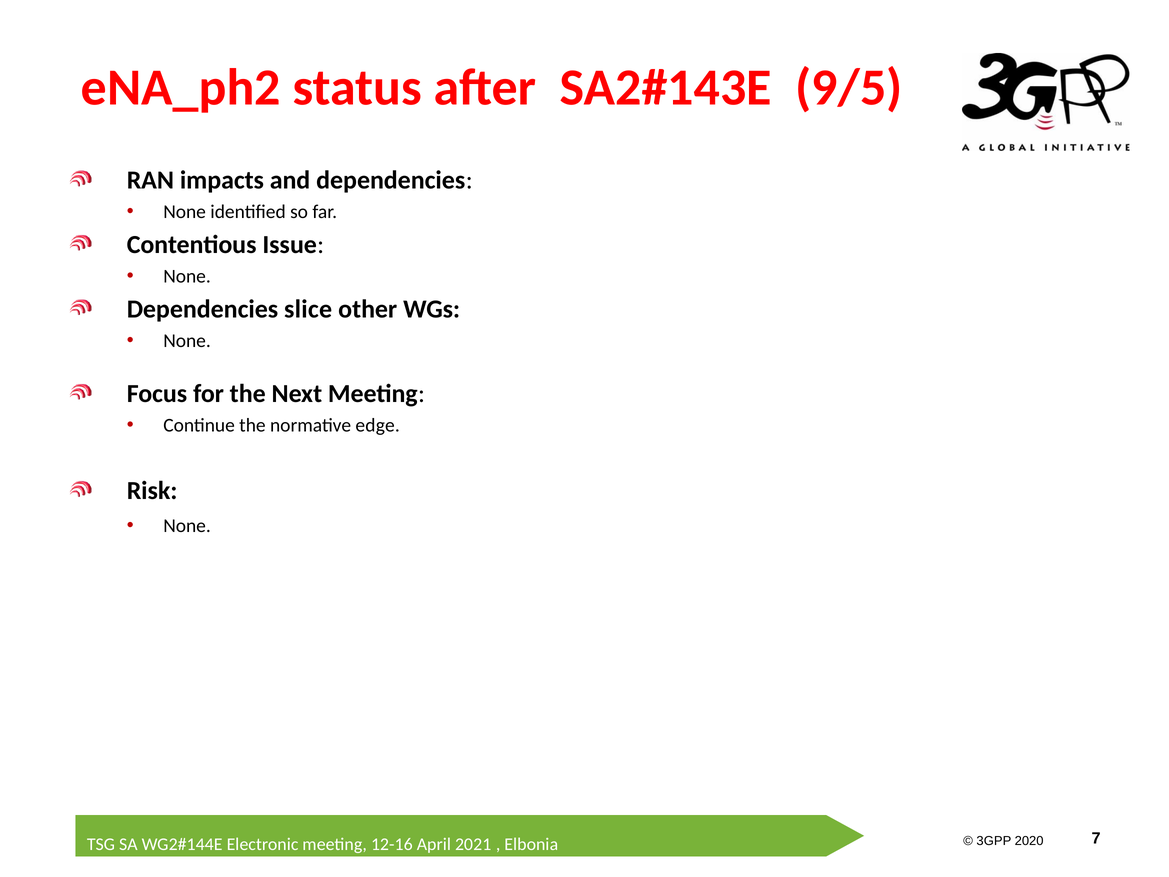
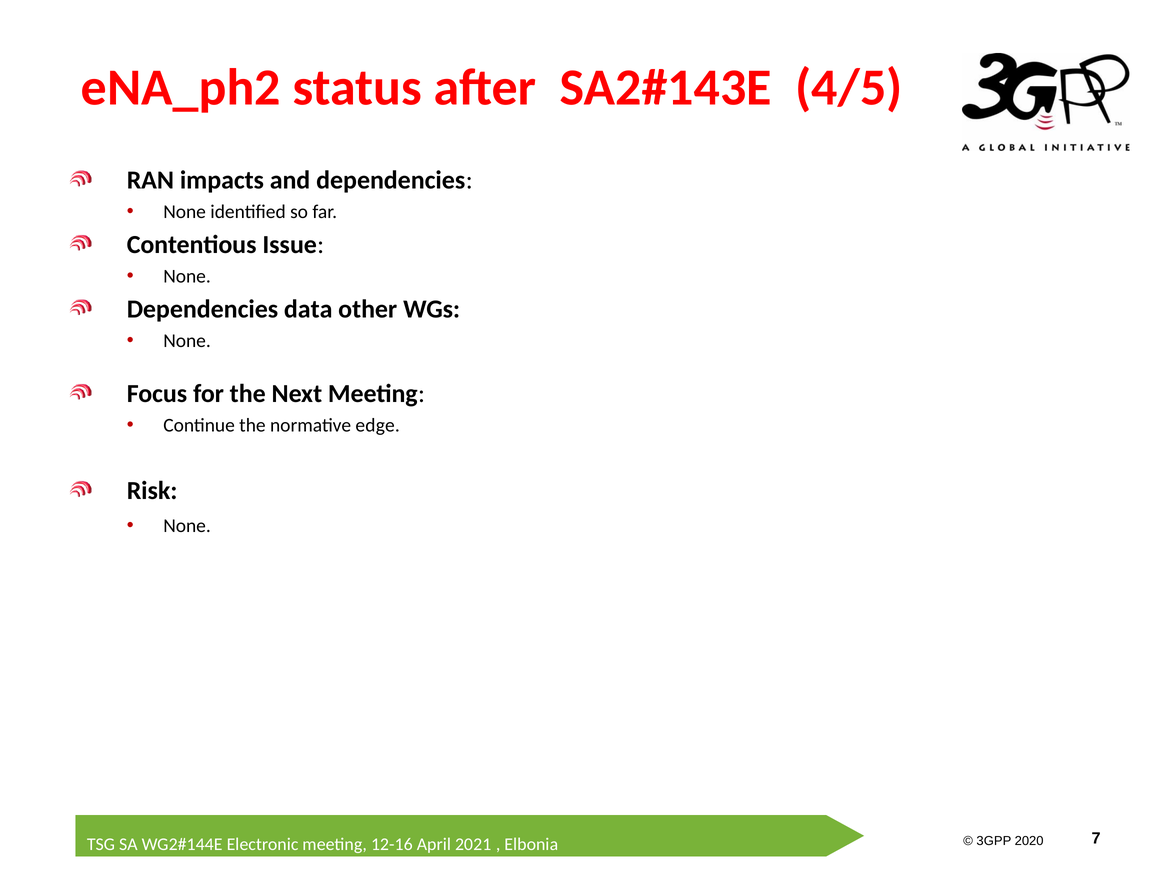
9/5: 9/5 -> 4/5 (849, 87)
slice: slice -> data (308, 309)
